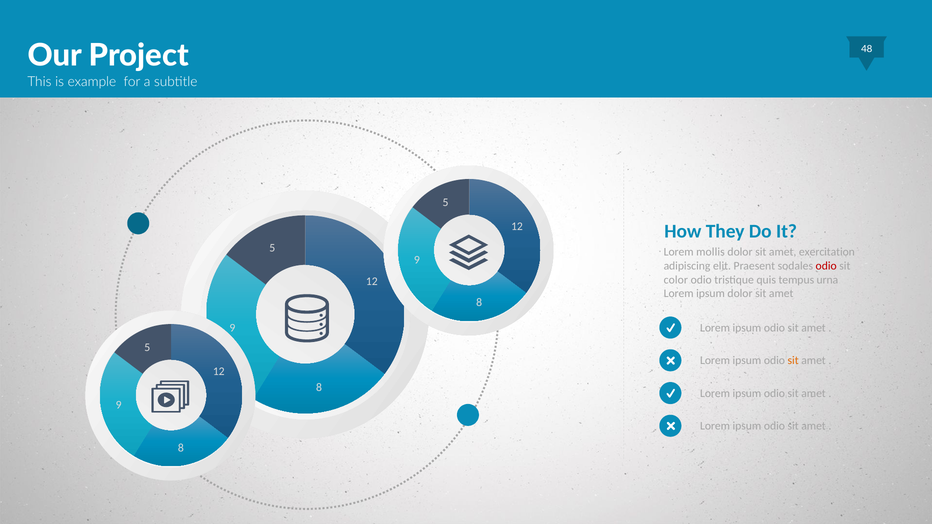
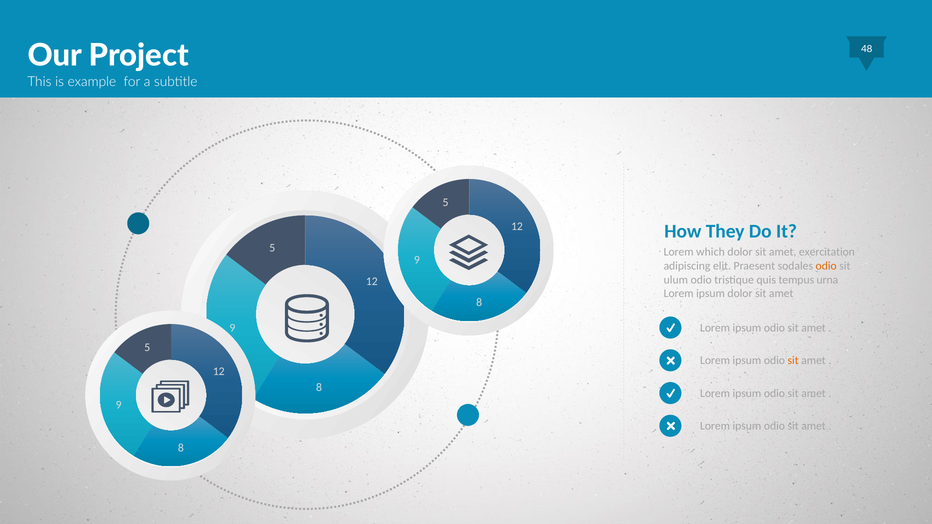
mollis: mollis -> which (710, 252)
odio colour: red -> orange (826, 266)
color: color -> ulum (676, 280)
